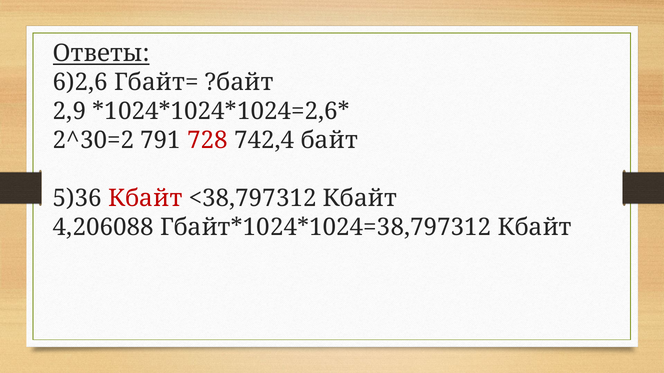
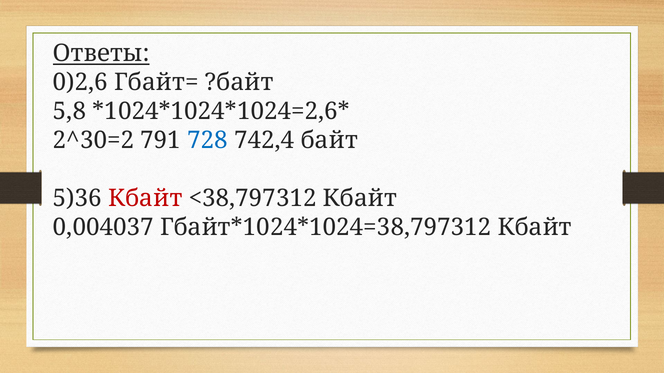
6)2,6: 6)2,6 -> 0)2,6 (80, 82)
2,9: 2,9 -> 5,8 (70, 111)
728 colour: red -> blue (208, 140)
4,206088: 4,206088 -> 0,004037 (103, 228)
